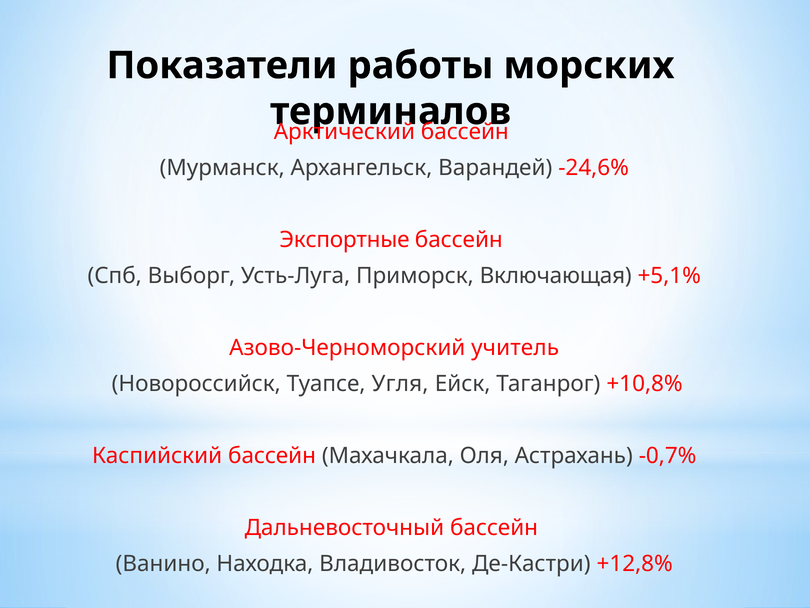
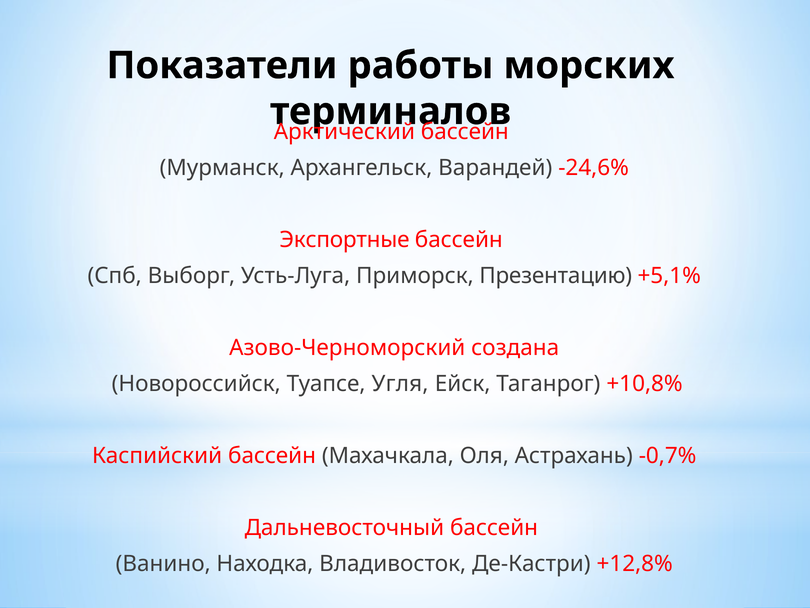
Включающая: Включающая -> Презентацию (556, 276)
учитель: учитель -> создана (515, 348)
